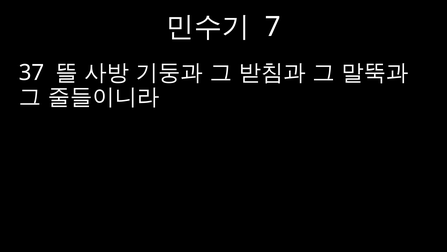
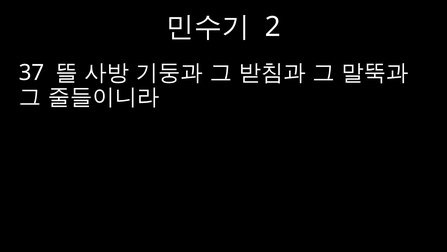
7: 7 -> 2 (273, 27)
